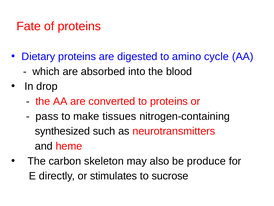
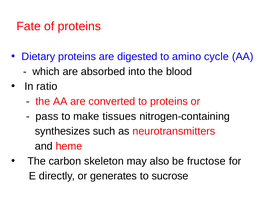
drop: drop -> ratio (47, 86)
synthesized: synthesized -> synthesizes (62, 131)
produce: produce -> fructose (206, 161)
stimulates: stimulates -> generates (114, 176)
